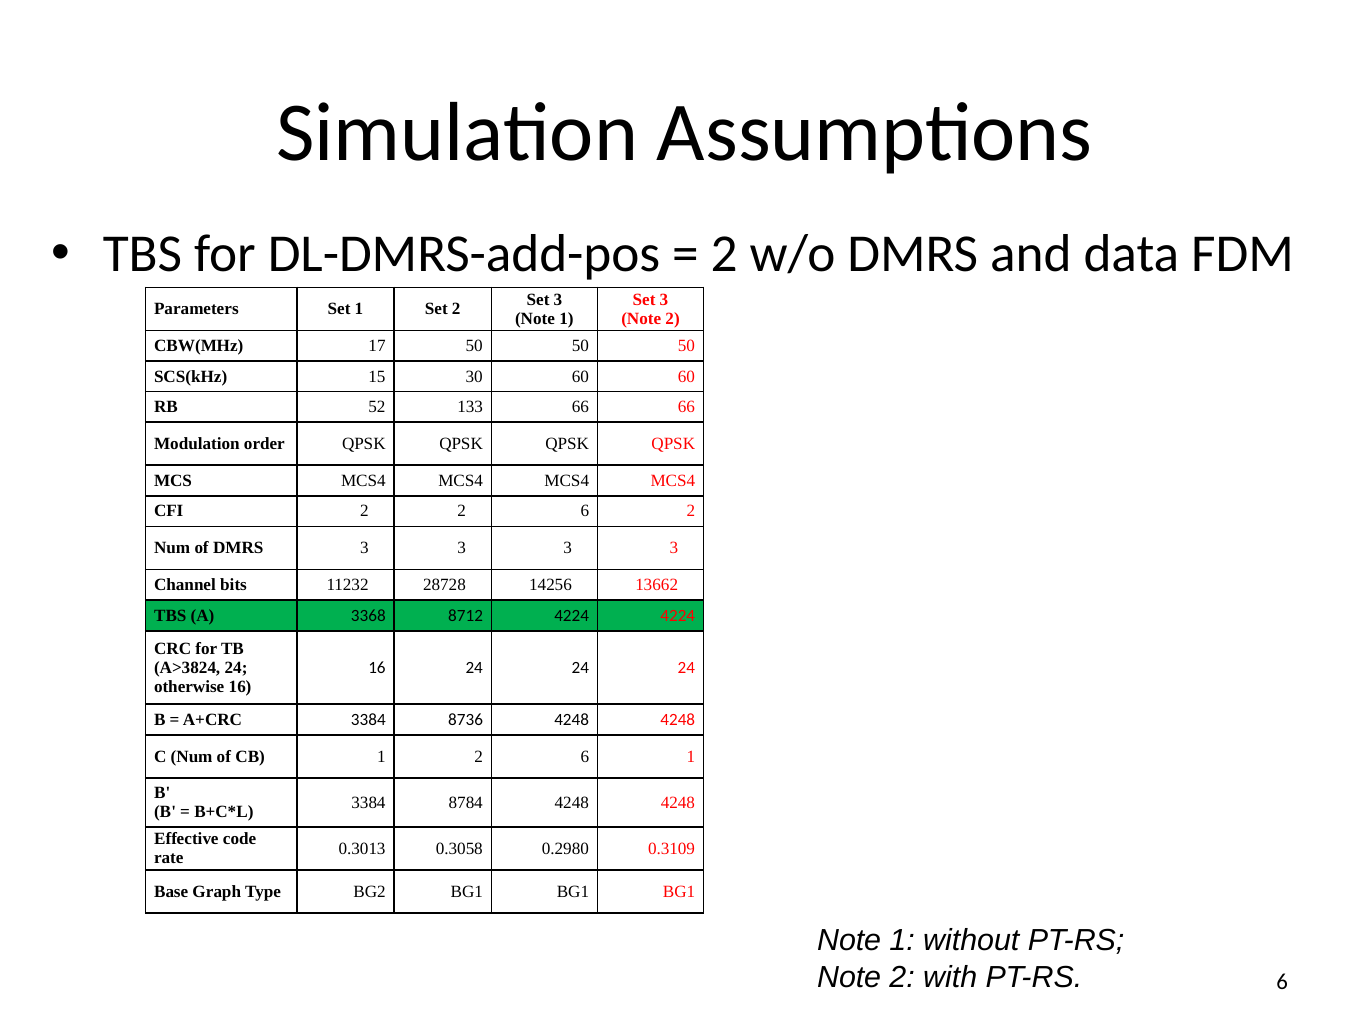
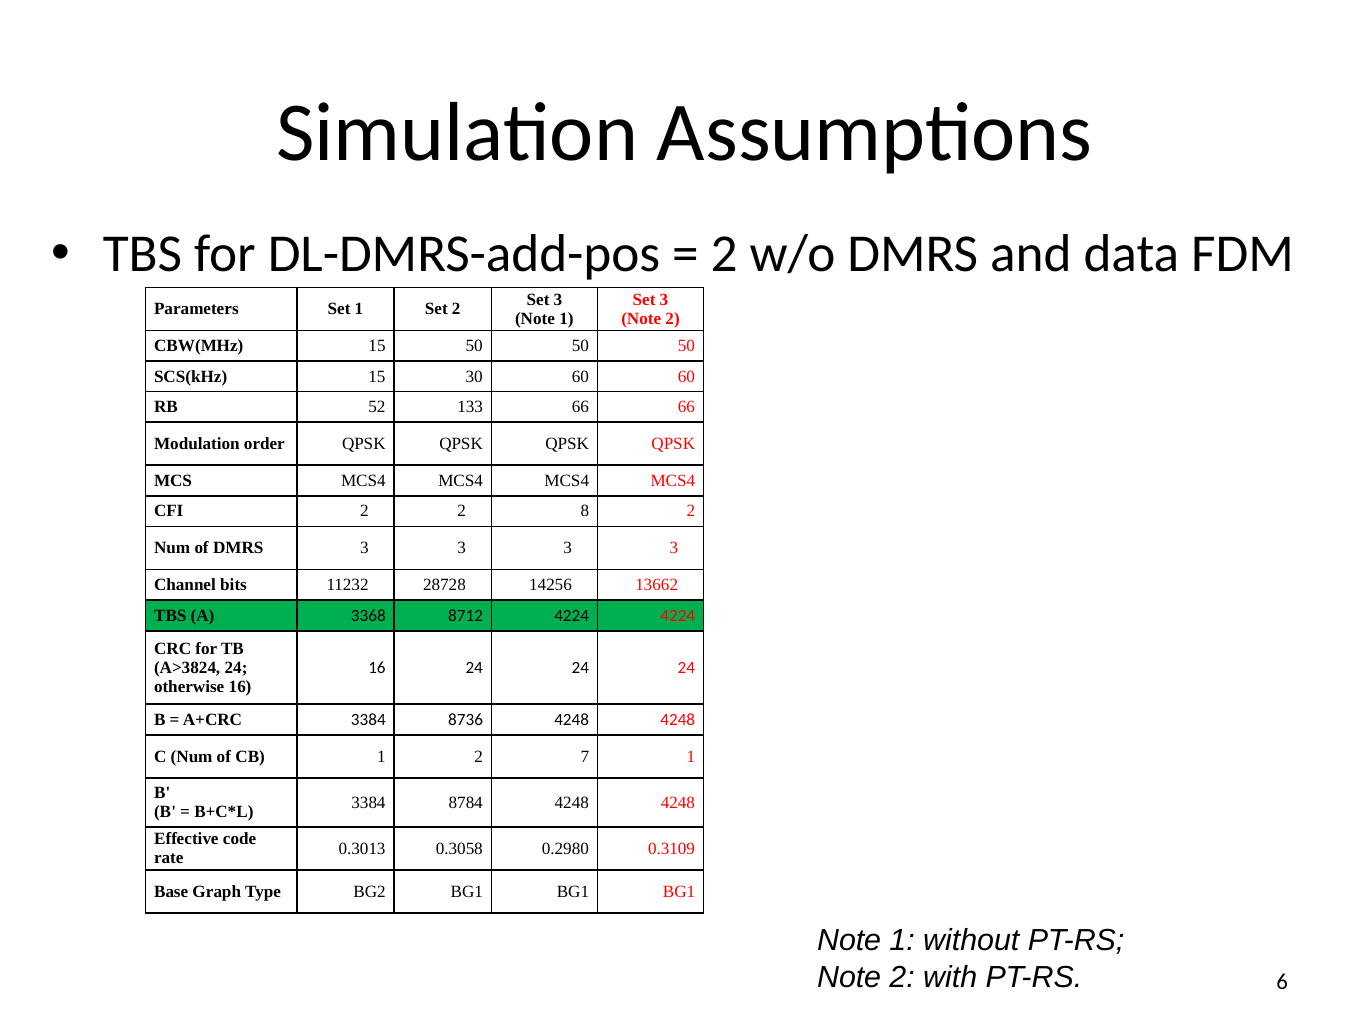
CBW(MHz 17: 17 -> 15 (377, 346)
2 2 6: 6 -> 8 (585, 511)
1 2 6: 6 -> 7 (585, 756)
